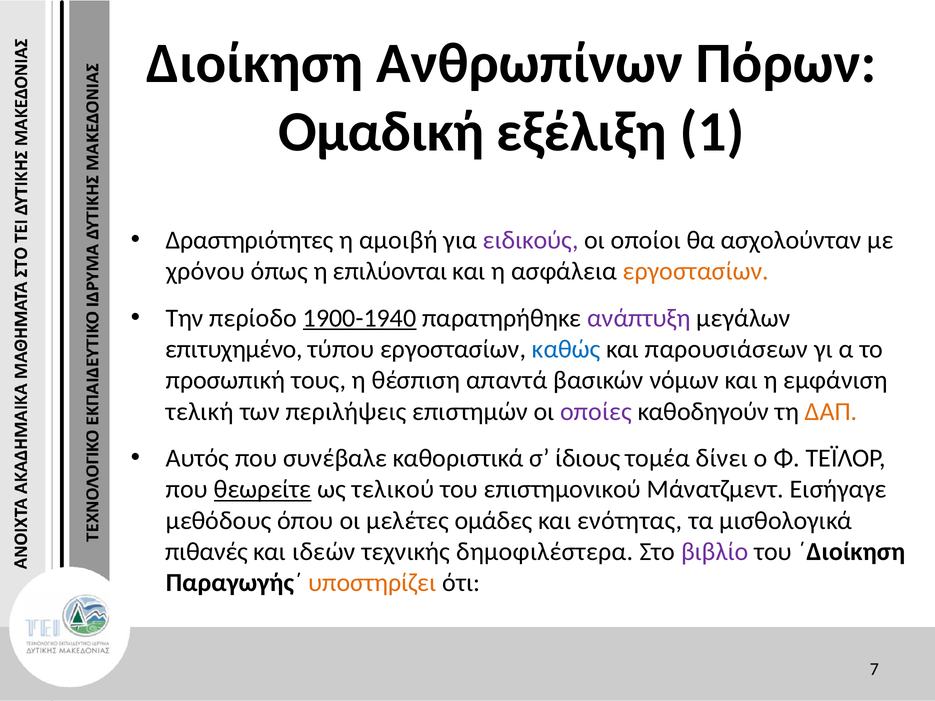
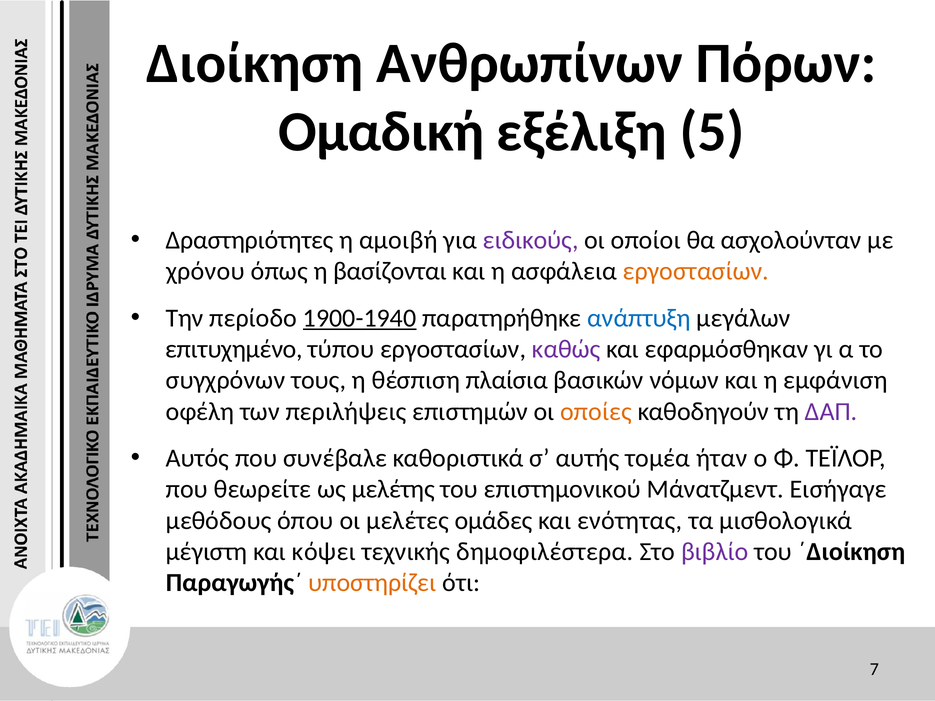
1: 1 -> 5 (712, 132)
επιλύονται: επιλύονται -> βασίζονται (390, 271)
ανάπτυξη colour: purple -> blue (639, 318)
καθώς colour: blue -> purple (566, 349)
παρουσιάσεων: παρουσιάσεων -> εφαρμόσθηκαν (727, 349)
προσωπική: προσωπική -> συγχρόνων (226, 380)
απαντά: απαντά -> πλαίσια (507, 380)
τελική: τελική -> οφέλη (200, 412)
οποίες colour: purple -> orange (596, 412)
ΔΑΠ colour: orange -> purple (831, 412)
ίδιους: ίδιους -> αυτής (588, 458)
δίνει: δίνει -> ήταν (722, 458)
θεωρείτε underline: present -> none (263, 490)
τελικού: τελικού -> μελέτης (393, 490)
πιθανές: πιθανές -> μέγιστη (207, 552)
ιδεών: ιδεών -> κόψει (324, 552)
